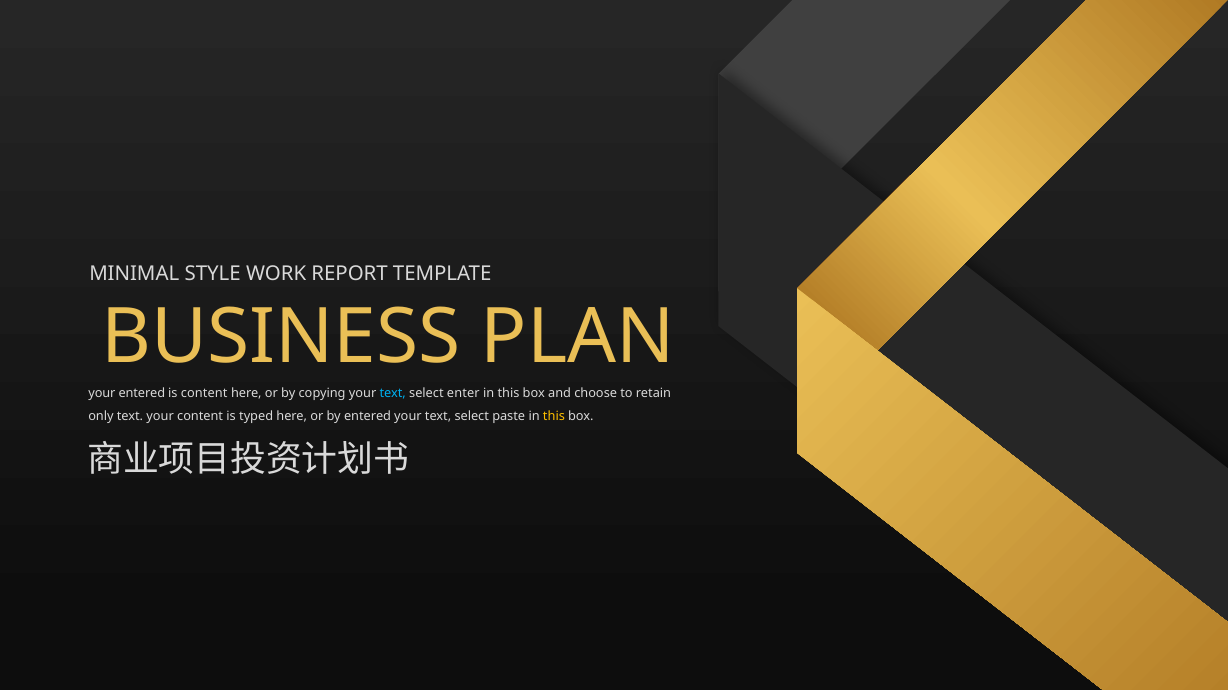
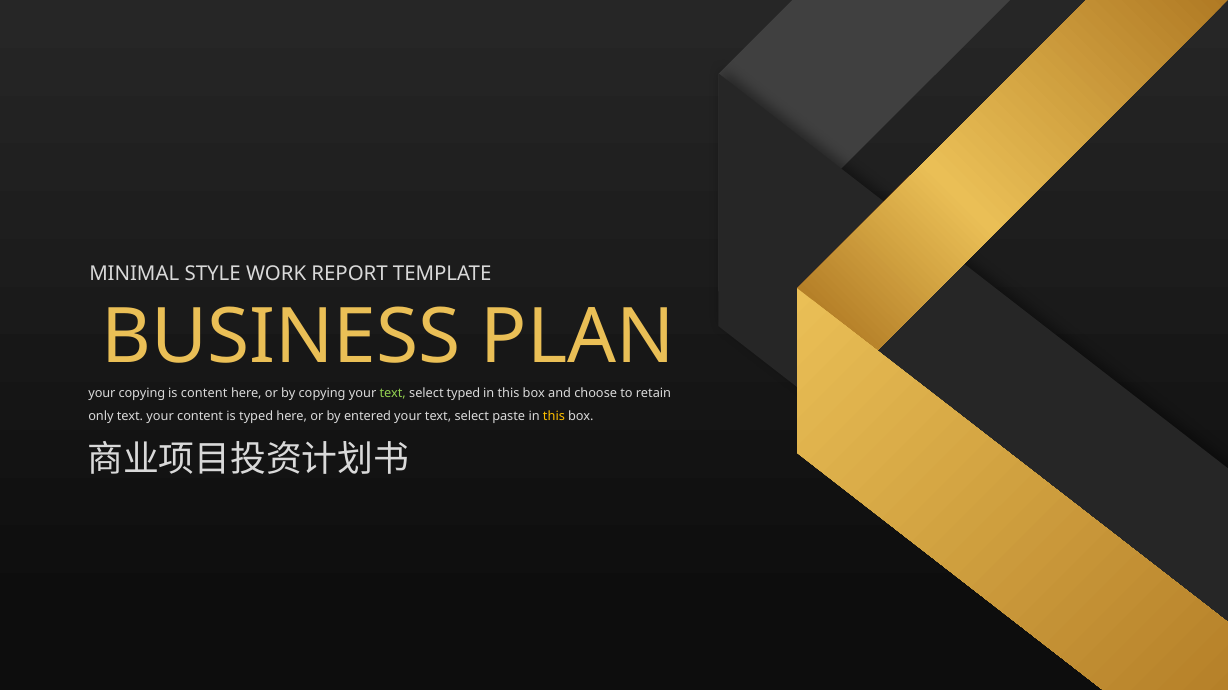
your entered: entered -> copying (142, 394)
text colour: light blue -> light green (393, 394)
select enter: enter -> typed (463, 394)
